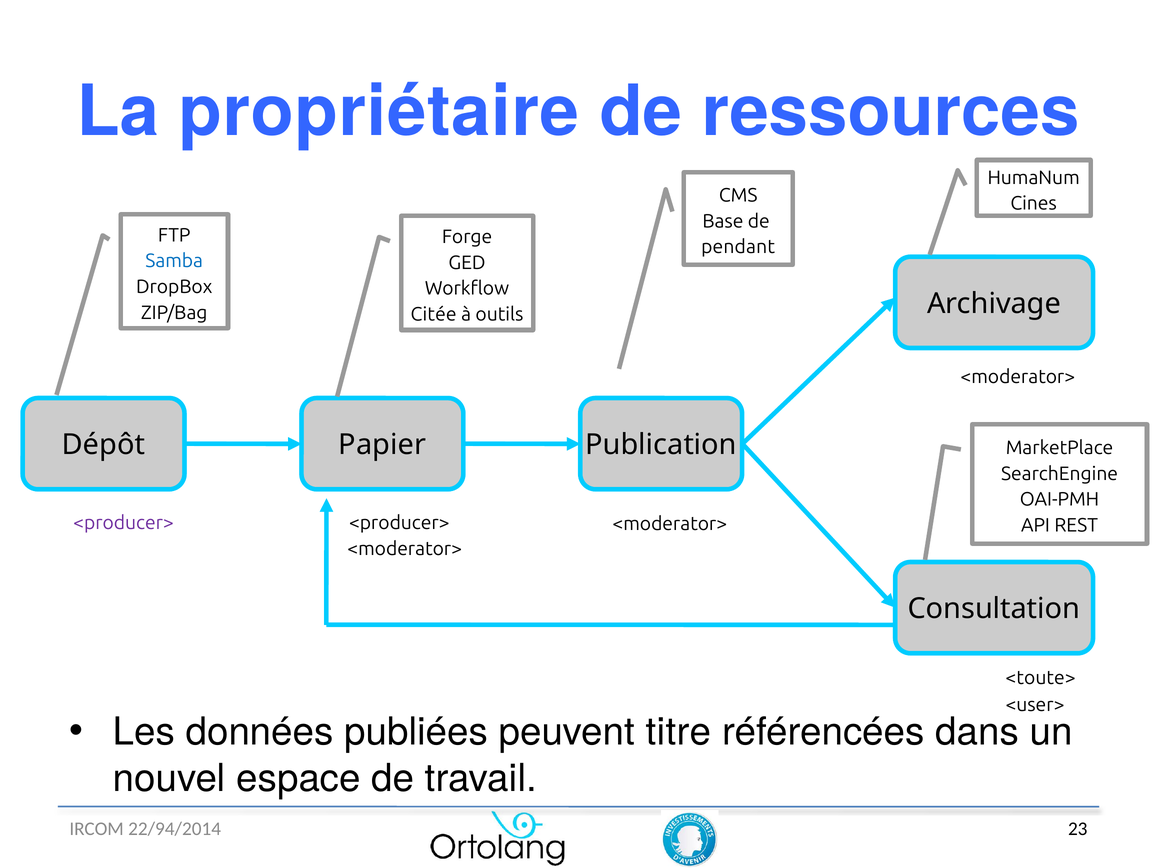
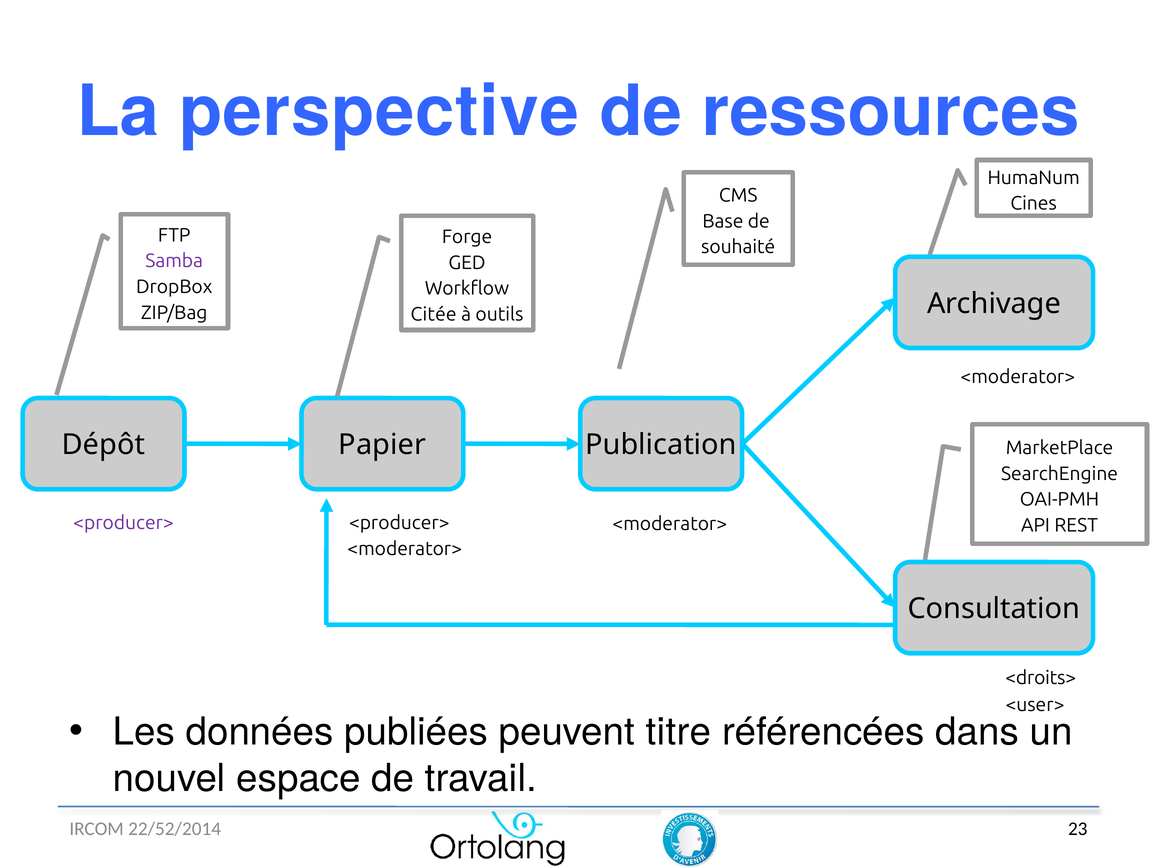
propriétaire: propriétaire -> perspective (379, 112)
pendant: pendant -> souhaité (738, 247)
Samba colour: blue -> purple (174, 261)
<toute>: <toute> -> <droits> (1041, 678)
22/94/2014: 22/94/2014 -> 22/52/2014 (175, 829)
